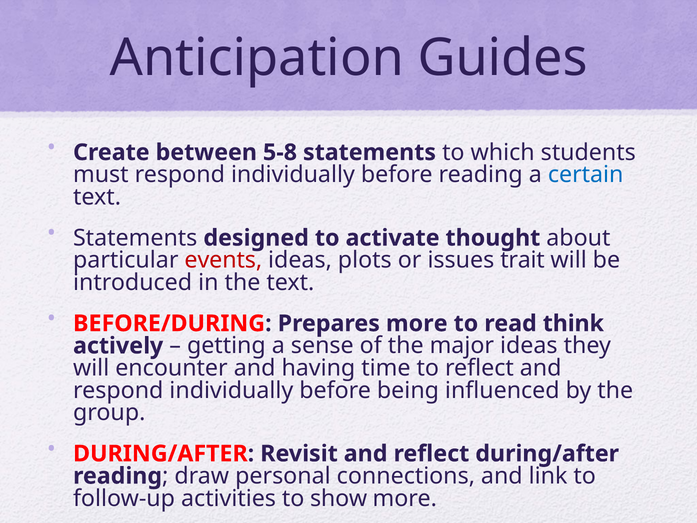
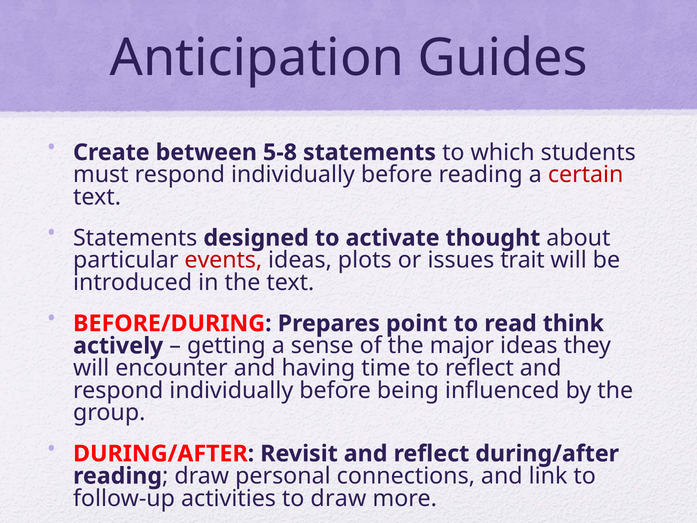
certain colour: blue -> red (586, 175)
Prepares more: more -> point (417, 323)
to show: show -> draw (338, 498)
